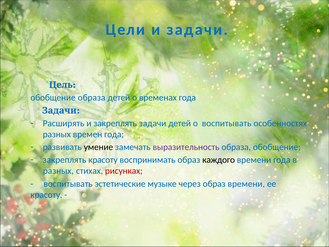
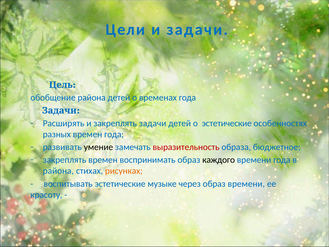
обобщение образа: образа -> района (92, 98)
о воспитывать: воспитывать -> эстетические (227, 123)
выразительность colour: purple -> red (186, 147)
образа обобщение: обобщение -> бюджетное (277, 147)
закреплять красоту: красоту -> времен (103, 160)
разных: разных -> района (58, 171)
рисунках colour: red -> orange (124, 171)
